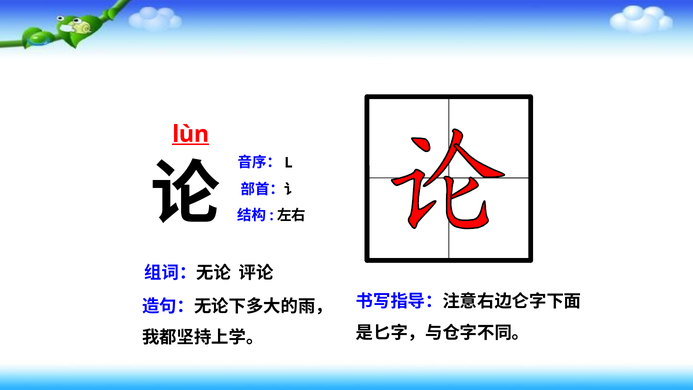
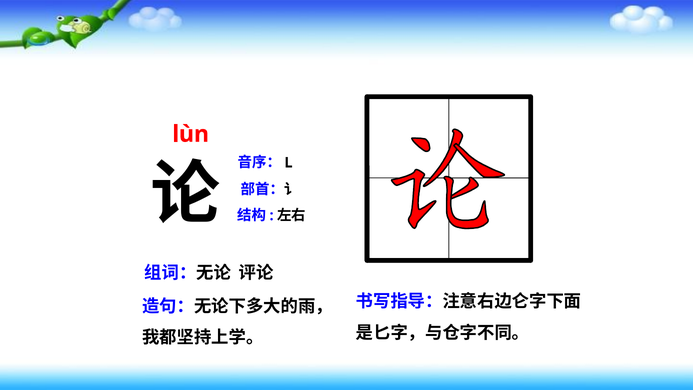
lùn underline: present -> none (191, 134)
